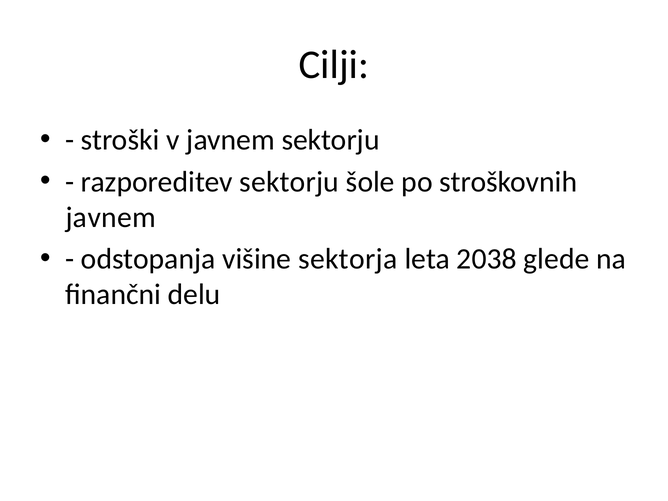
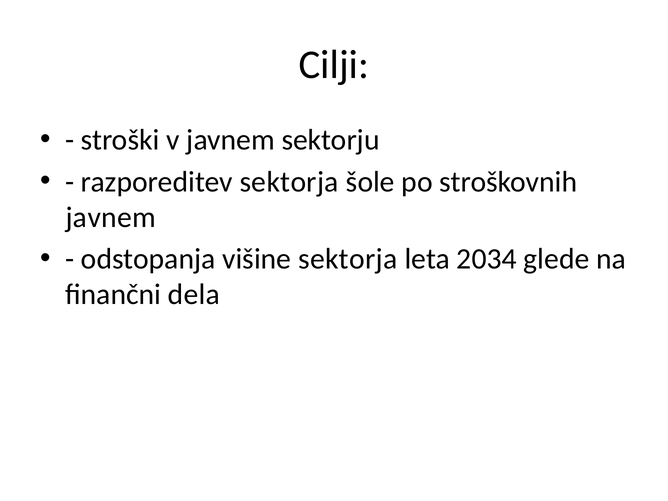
razporeditev sektorju: sektorju -> sektorja (289, 182)
2038: 2038 -> 2034 (487, 259)
delu: delu -> dela (194, 295)
